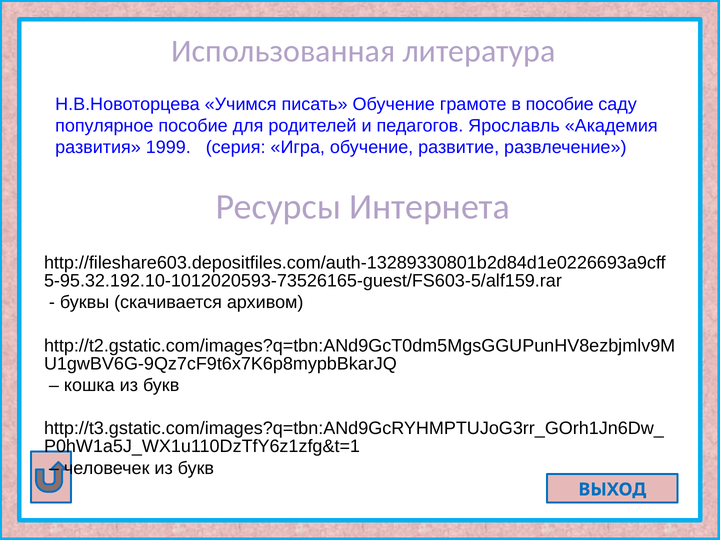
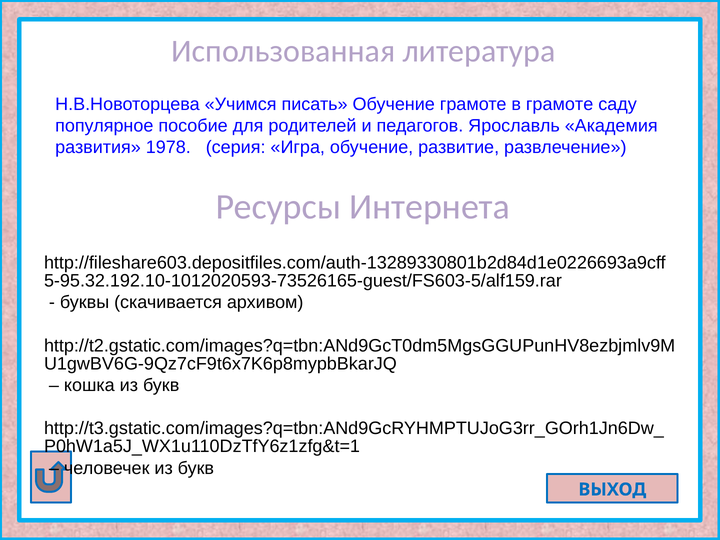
в пособие: пособие -> грамоте (560, 104)
1999: 1999 -> 1978 (168, 147)
